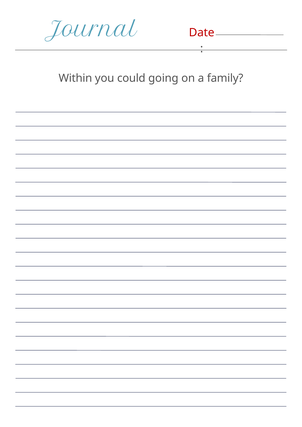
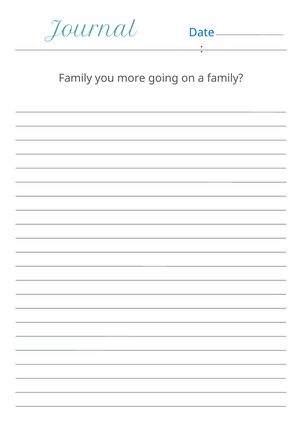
Date colour: red -> blue (202, 33)
Within: Within -> Family (75, 78)
could: could -> more (131, 78)
